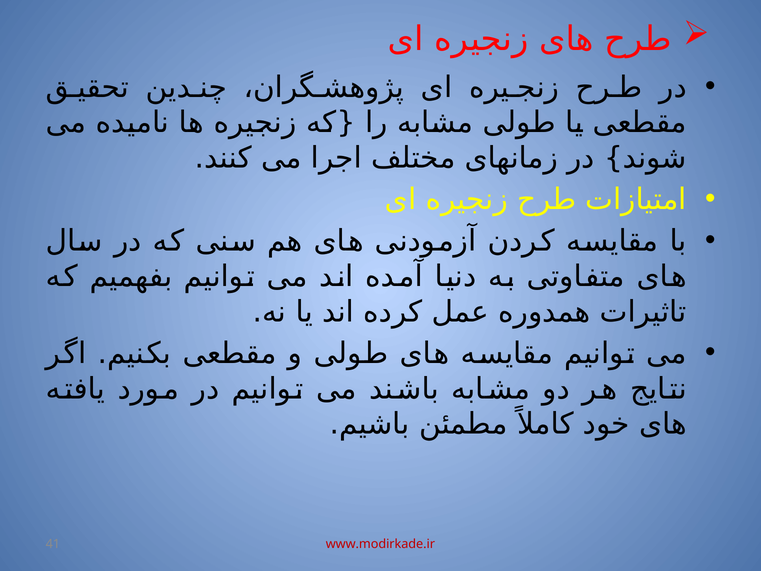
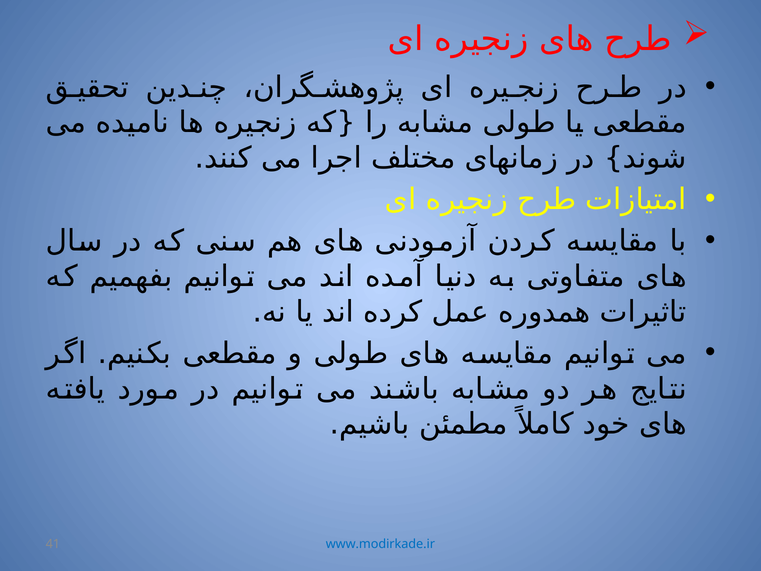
www.modirkade.ir colour: red -> blue (380, 544)
